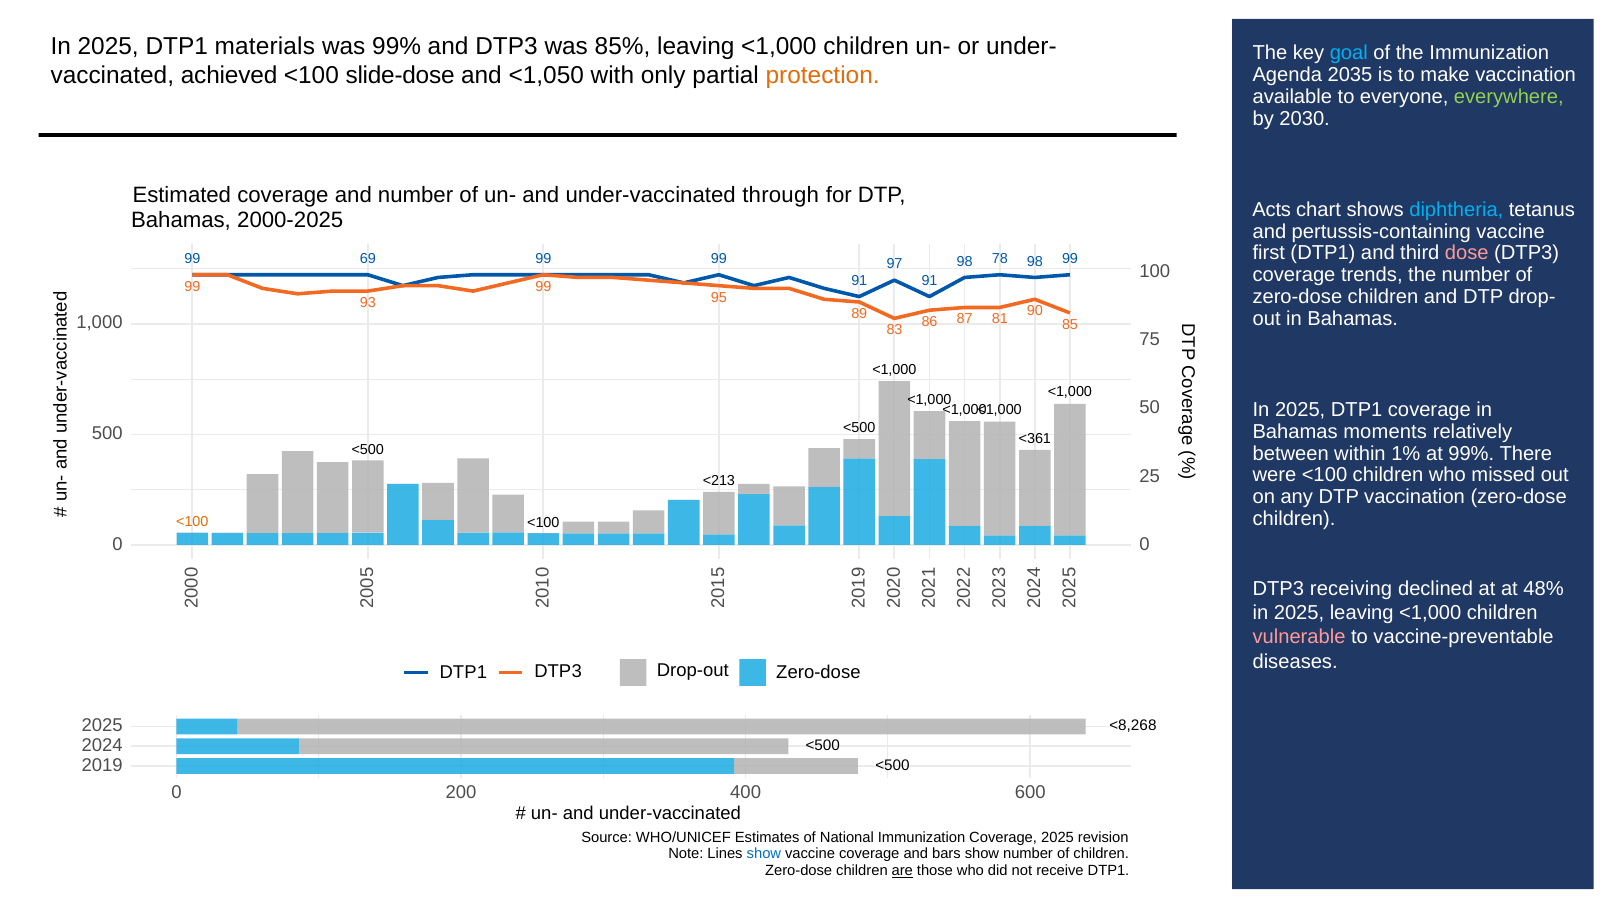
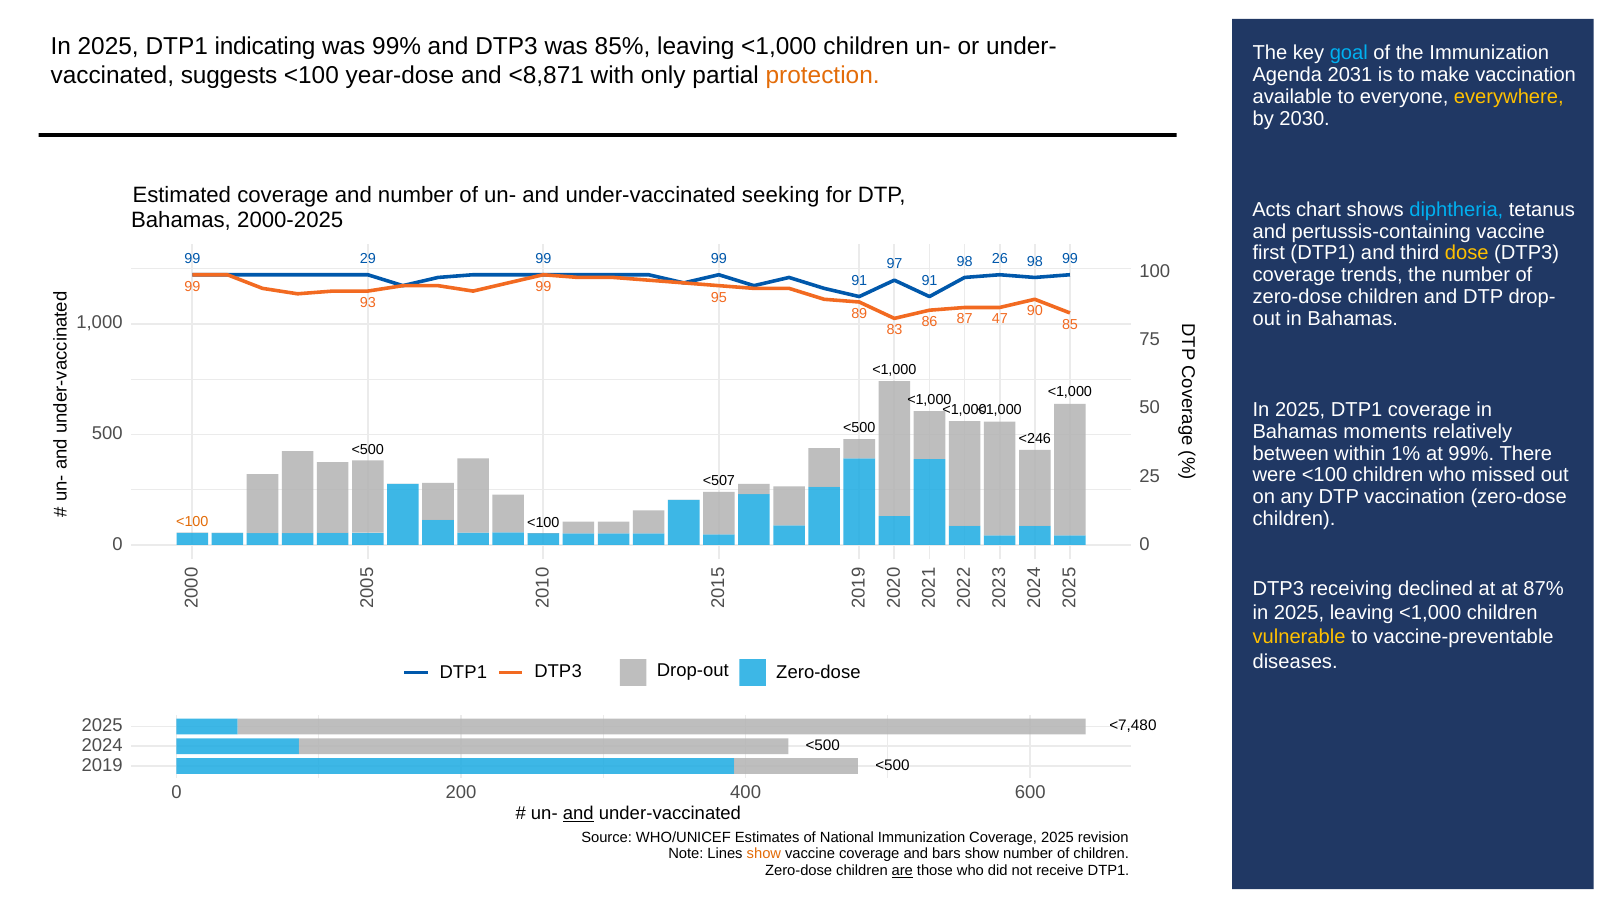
materials: materials -> indicating (265, 47)
achieved: achieved -> suggests (229, 76)
slide-dose: slide-dose -> year-dose (400, 76)
<1,050: <1,050 -> <8,871 (546, 76)
2035: 2035 -> 2031 (1350, 75)
everywhere colour: light green -> yellow (1509, 97)
through: through -> seeking (781, 195)
dose colour: pink -> yellow (1467, 253)
69: 69 -> 29 (368, 259)
78: 78 -> 26 (1000, 259)
81: 81 -> 47 (1000, 319)
<361: <361 -> <246 (1035, 439)
<213: <213 -> <507 (719, 481)
48%: 48% -> 87% (1544, 589)
vulnerable colour: pink -> yellow (1299, 637)
<8,268: <8,268 -> <7,480 (1133, 725)
and underline: none -> present (578, 814)
show colour: blue -> orange (764, 853)
